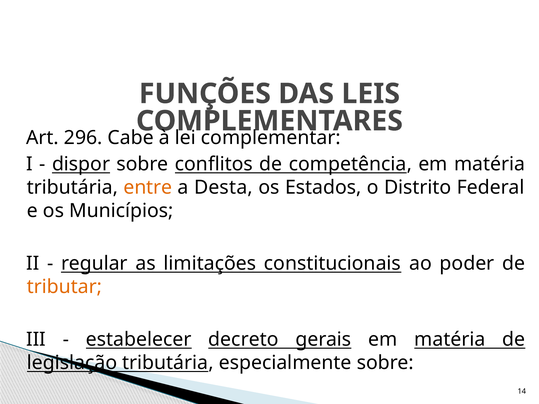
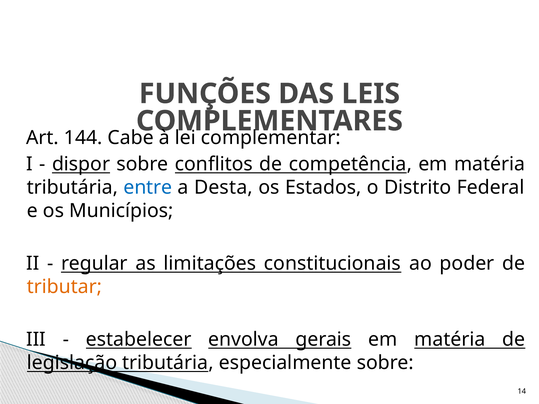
296: 296 -> 144 (83, 138)
entre colour: orange -> blue (148, 187)
decreto: decreto -> envolva (243, 340)
